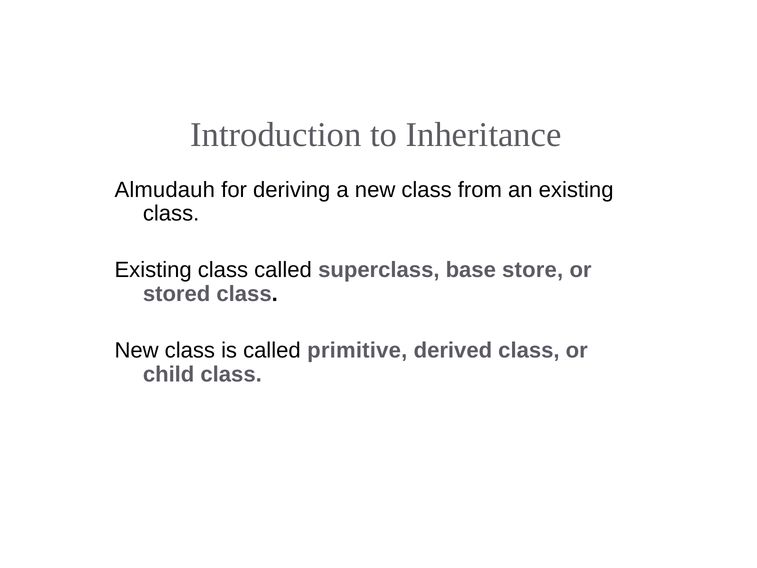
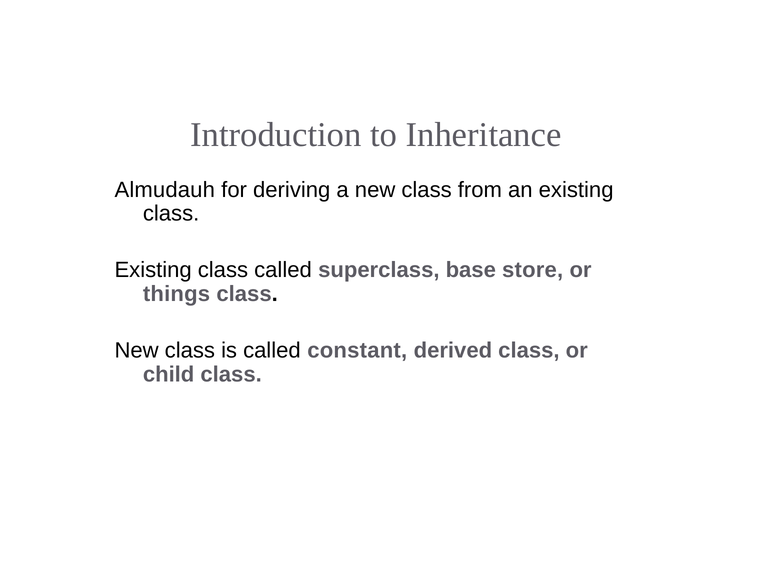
stored: stored -> things (177, 294)
primitive: primitive -> constant (357, 350)
